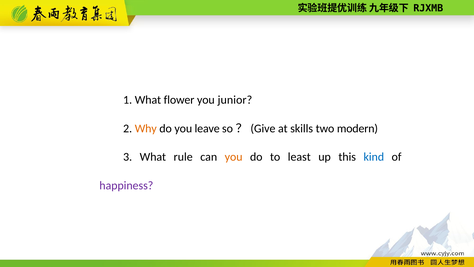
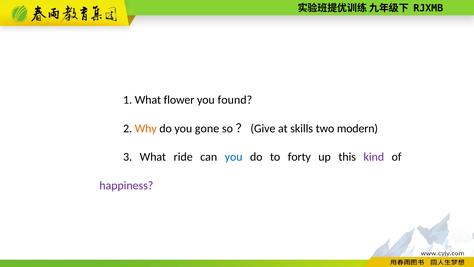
junior: junior -> found (235, 100)
leave: leave -> gone (207, 128)
rule: rule -> ride (183, 157)
you colour: orange -> blue (234, 157)
least: least -> forty (299, 157)
kind colour: blue -> purple (374, 157)
